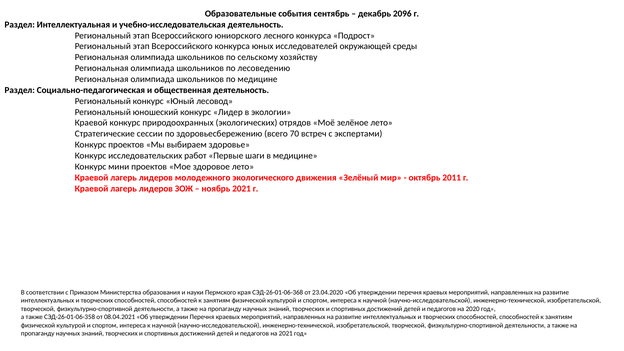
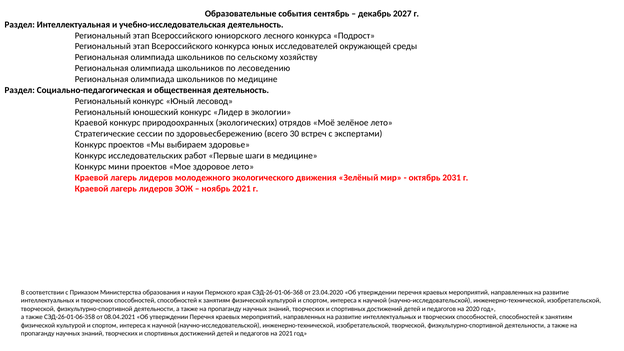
2096: 2096 -> 2027 (402, 14)
70: 70 -> 30 (294, 134)
2011: 2011 -> 2031 (452, 178)
